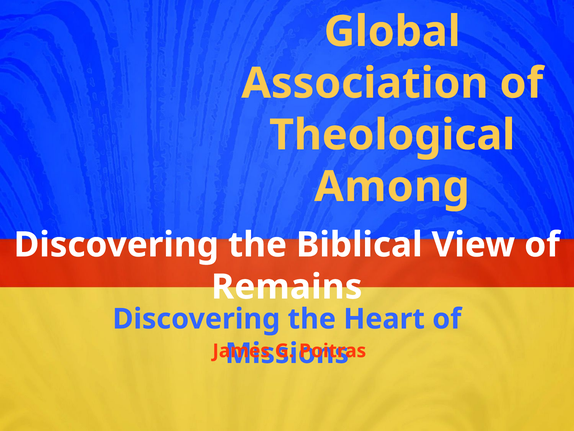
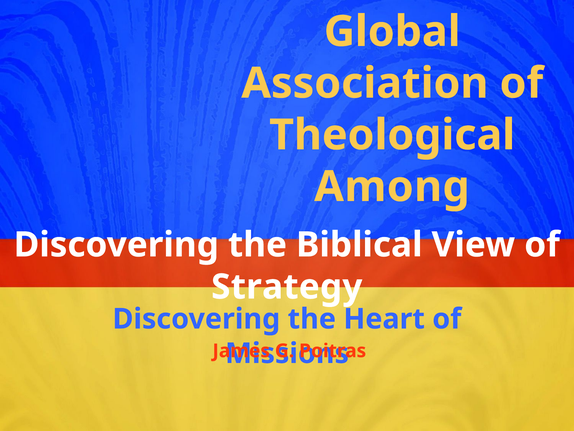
Remains: Remains -> Strategy (287, 287)
